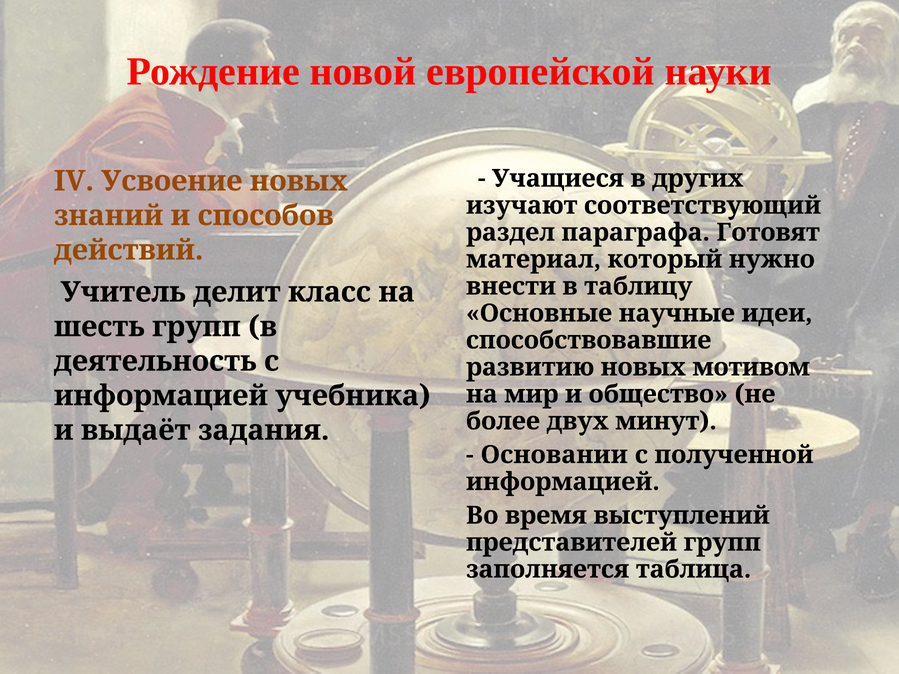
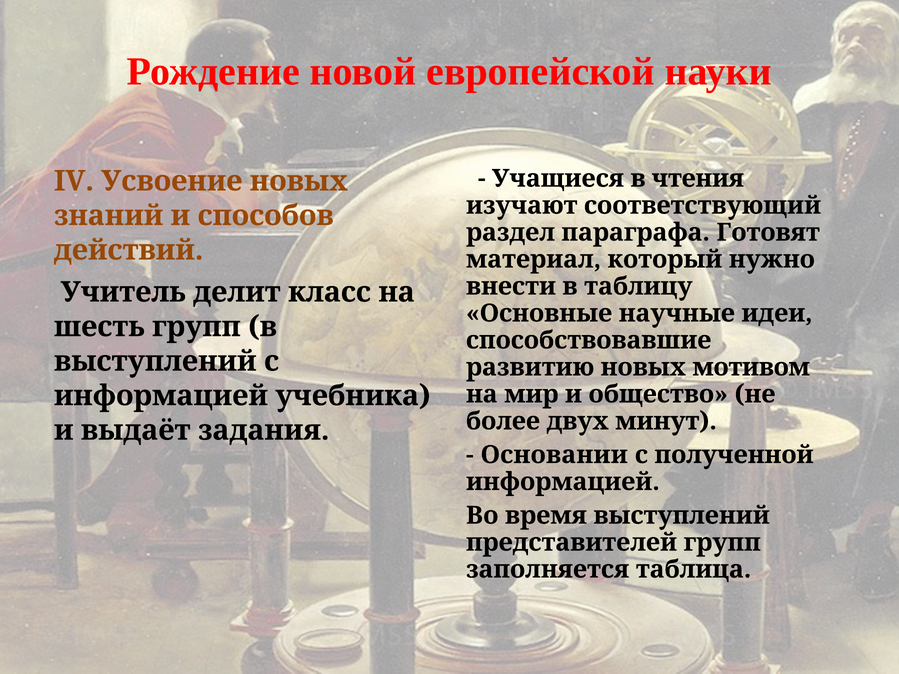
других: других -> чтения (698, 179)
деятельность: деятельность -> выступлений (155, 361)
